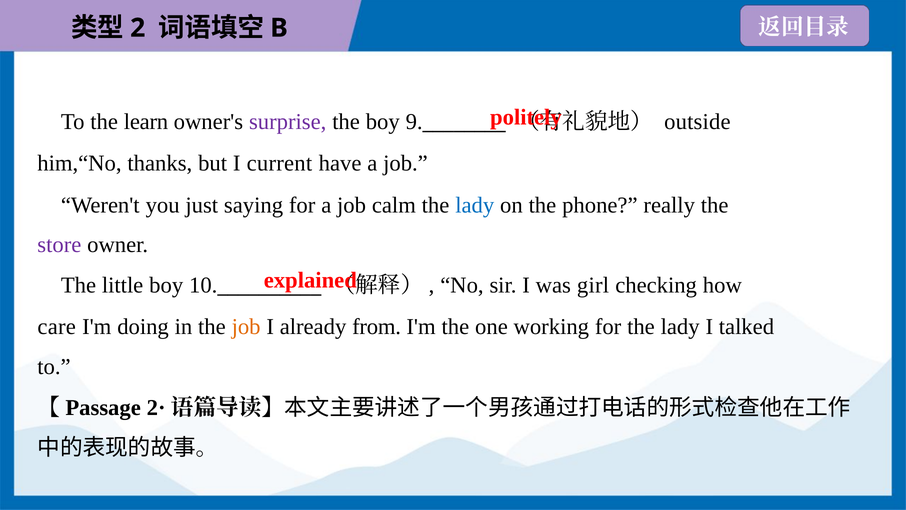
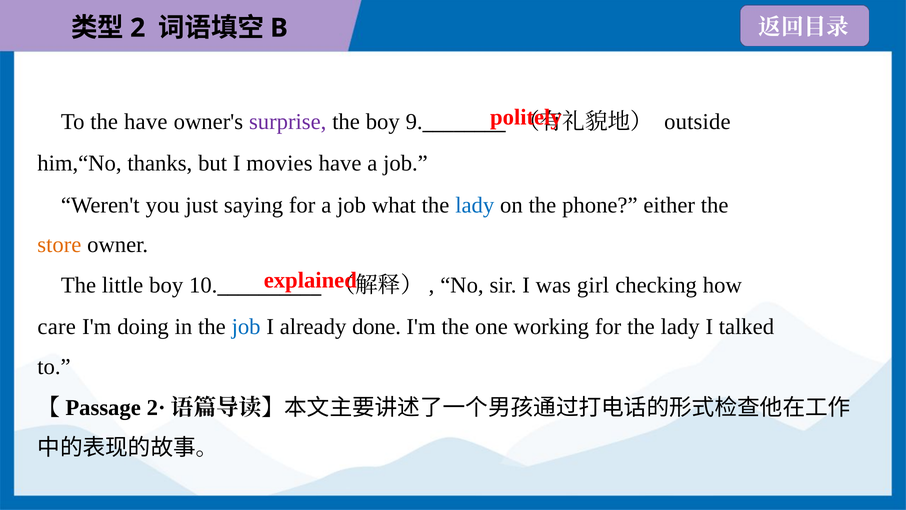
the learn: learn -> have (146, 122)
current: current -> movies (279, 163)
calm: calm -> what (394, 205)
really: really -> either (669, 205)
store colour: purple -> orange (59, 245)
job colour: orange -> blue (246, 327)
from: from -> done (377, 327)
